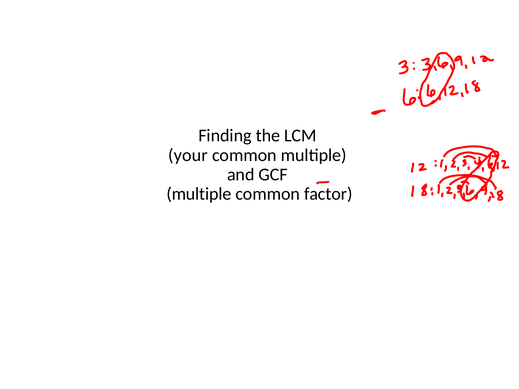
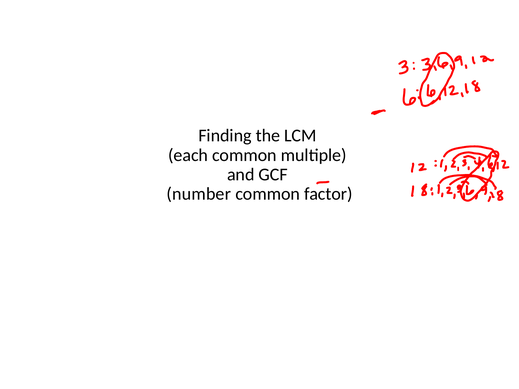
your: your -> each (188, 155)
multiple: multiple -> number (199, 194)
